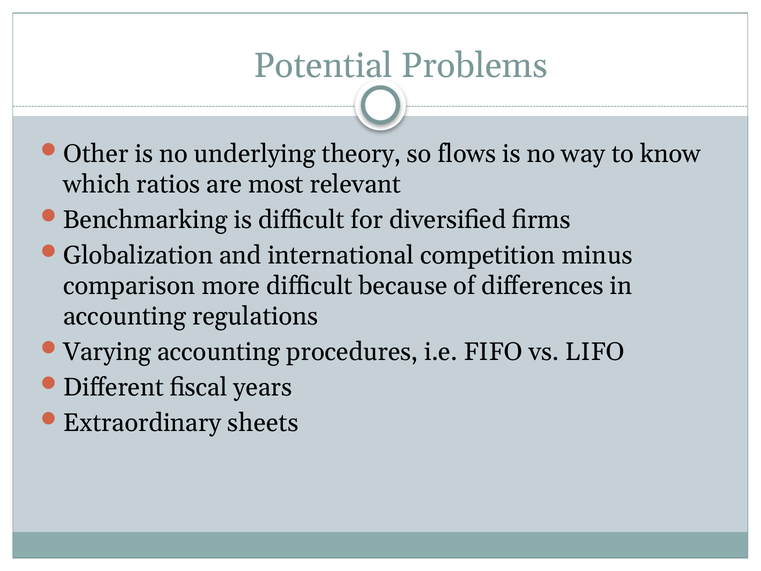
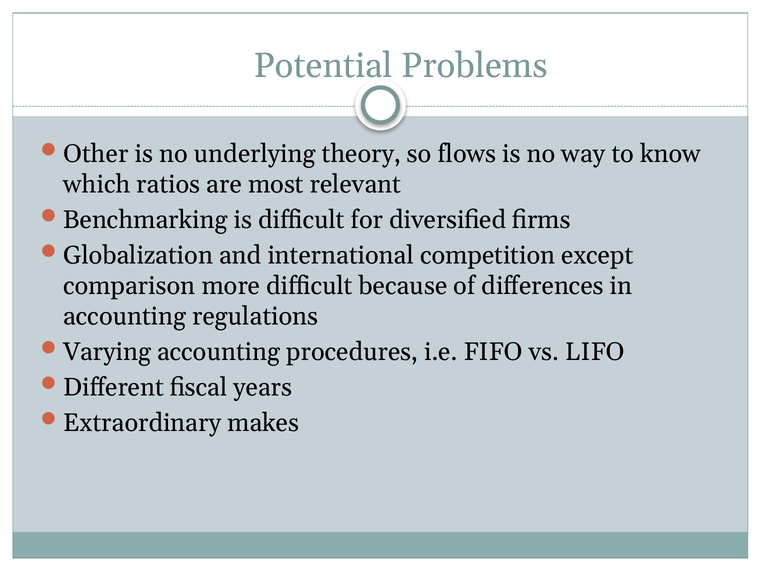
minus: minus -> except (597, 255)
sheets: sheets -> makes (263, 423)
